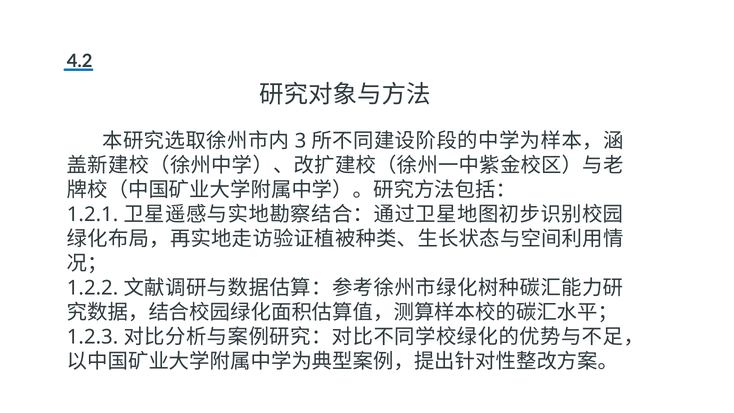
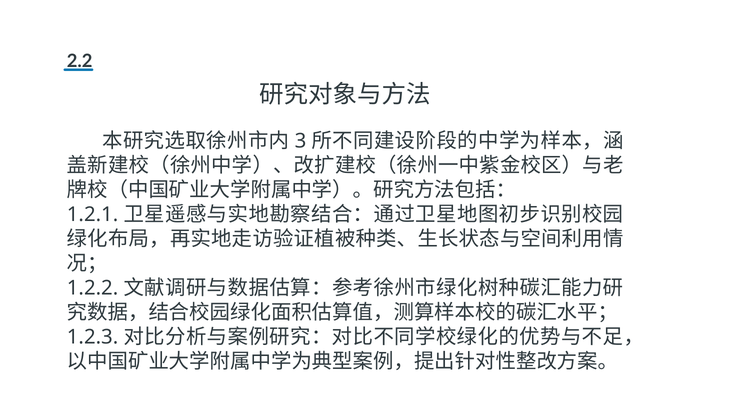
4.2: 4.2 -> 2.2 (80, 61)
